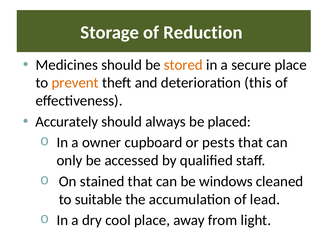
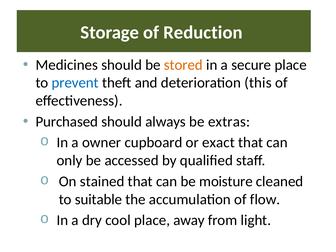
prevent colour: orange -> blue (75, 83)
Accurately: Accurately -> Purchased (67, 122)
placed: placed -> extras (229, 122)
pests: pests -> exact (218, 143)
windows: windows -> moisture (226, 181)
lead: lead -> flow (265, 199)
